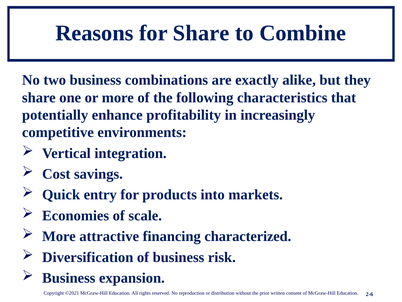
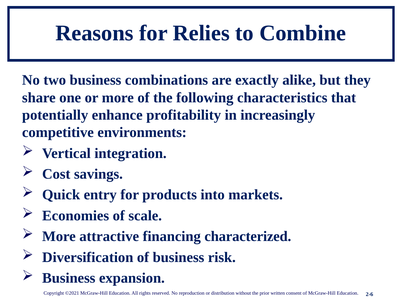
for Share: Share -> Relies (201, 33)
